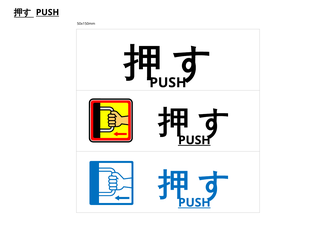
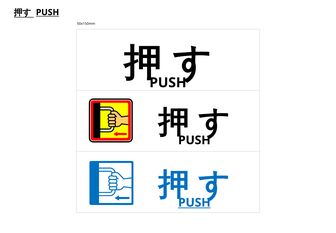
PUSH underline: present -> none (194, 140)
